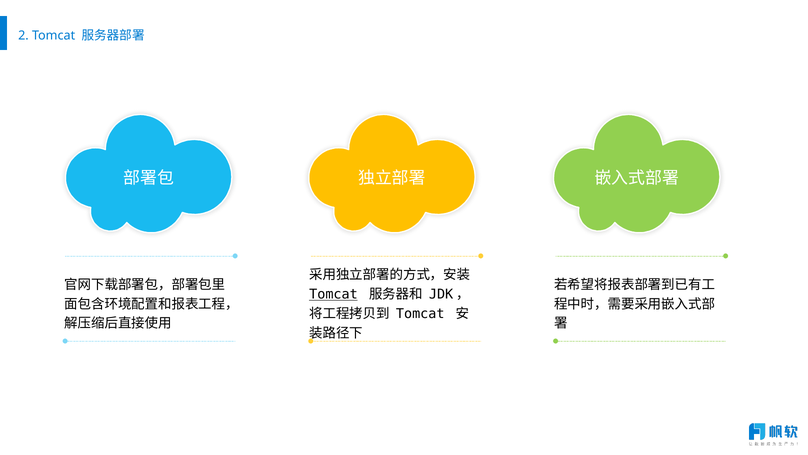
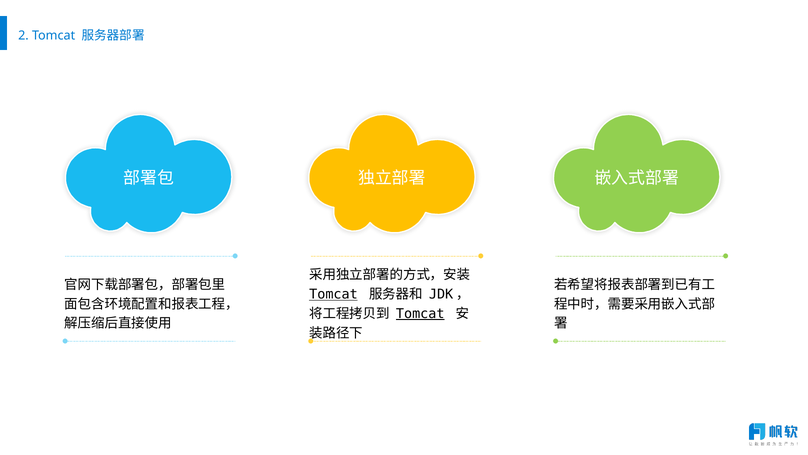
Tomcat underline: none -> present (420, 313)
